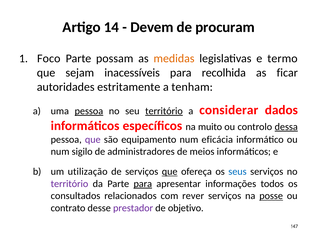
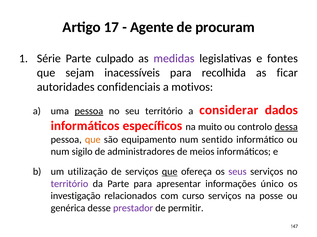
14: 14 -> 17 (111, 27)
Devem: Devem -> Agente (152, 27)
Foco: Foco -> Série (49, 59)
possam: possam -> culpado (115, 59)
medidas colour: orange -> purple (174, 59)
termo: termo -> fontes (283, 59)
estritamente: estritamente -> confidenciais (129, 87)
tenham: tenham -> motivos (192, 87)
território underline: present -> none (164, 111)
que colour: purple -> orange (93, 140)
eficácia: eficácia -> sentido (217, 140)
seus colour: blue -> purple (237, 172)
para underline: present -> none (143, 184)
todos: todos -> único (272, 184)
consultados: consultados -> investigação (76, 196)
rever: rever -> curso (193, 196)
posse underline: present -> none (271, 196)
contrato: contrato -> genérica (68, 209)
objetivo: objetivo -> permitir (186, 209)
